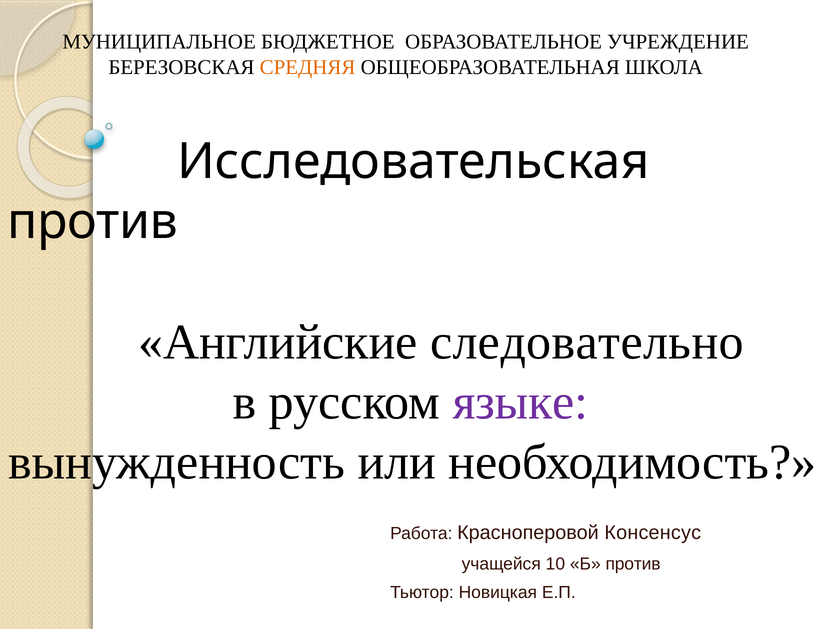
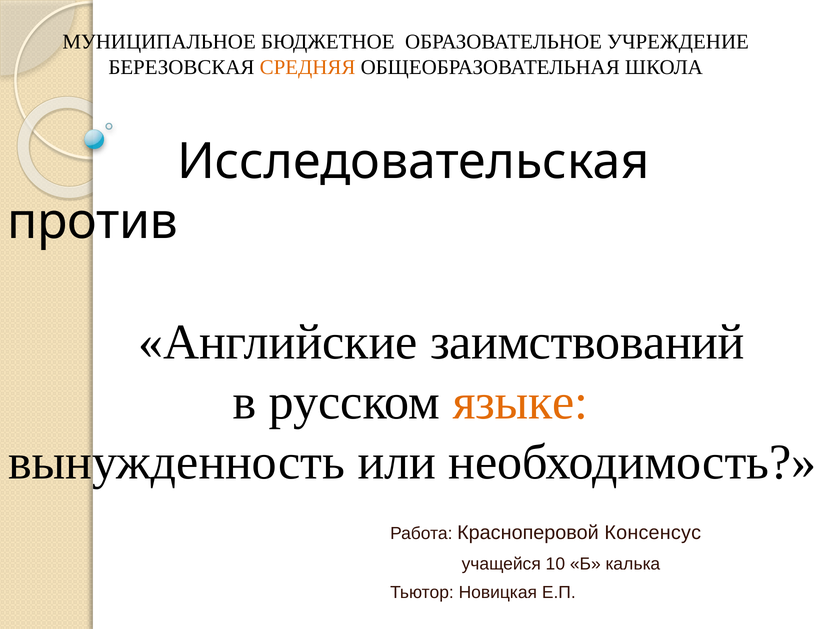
следовательно: следовательно -> заимствований (587, 342)
языке colour: purple -> orange (520, 402)
Б против: против -> калька (633, 564)
